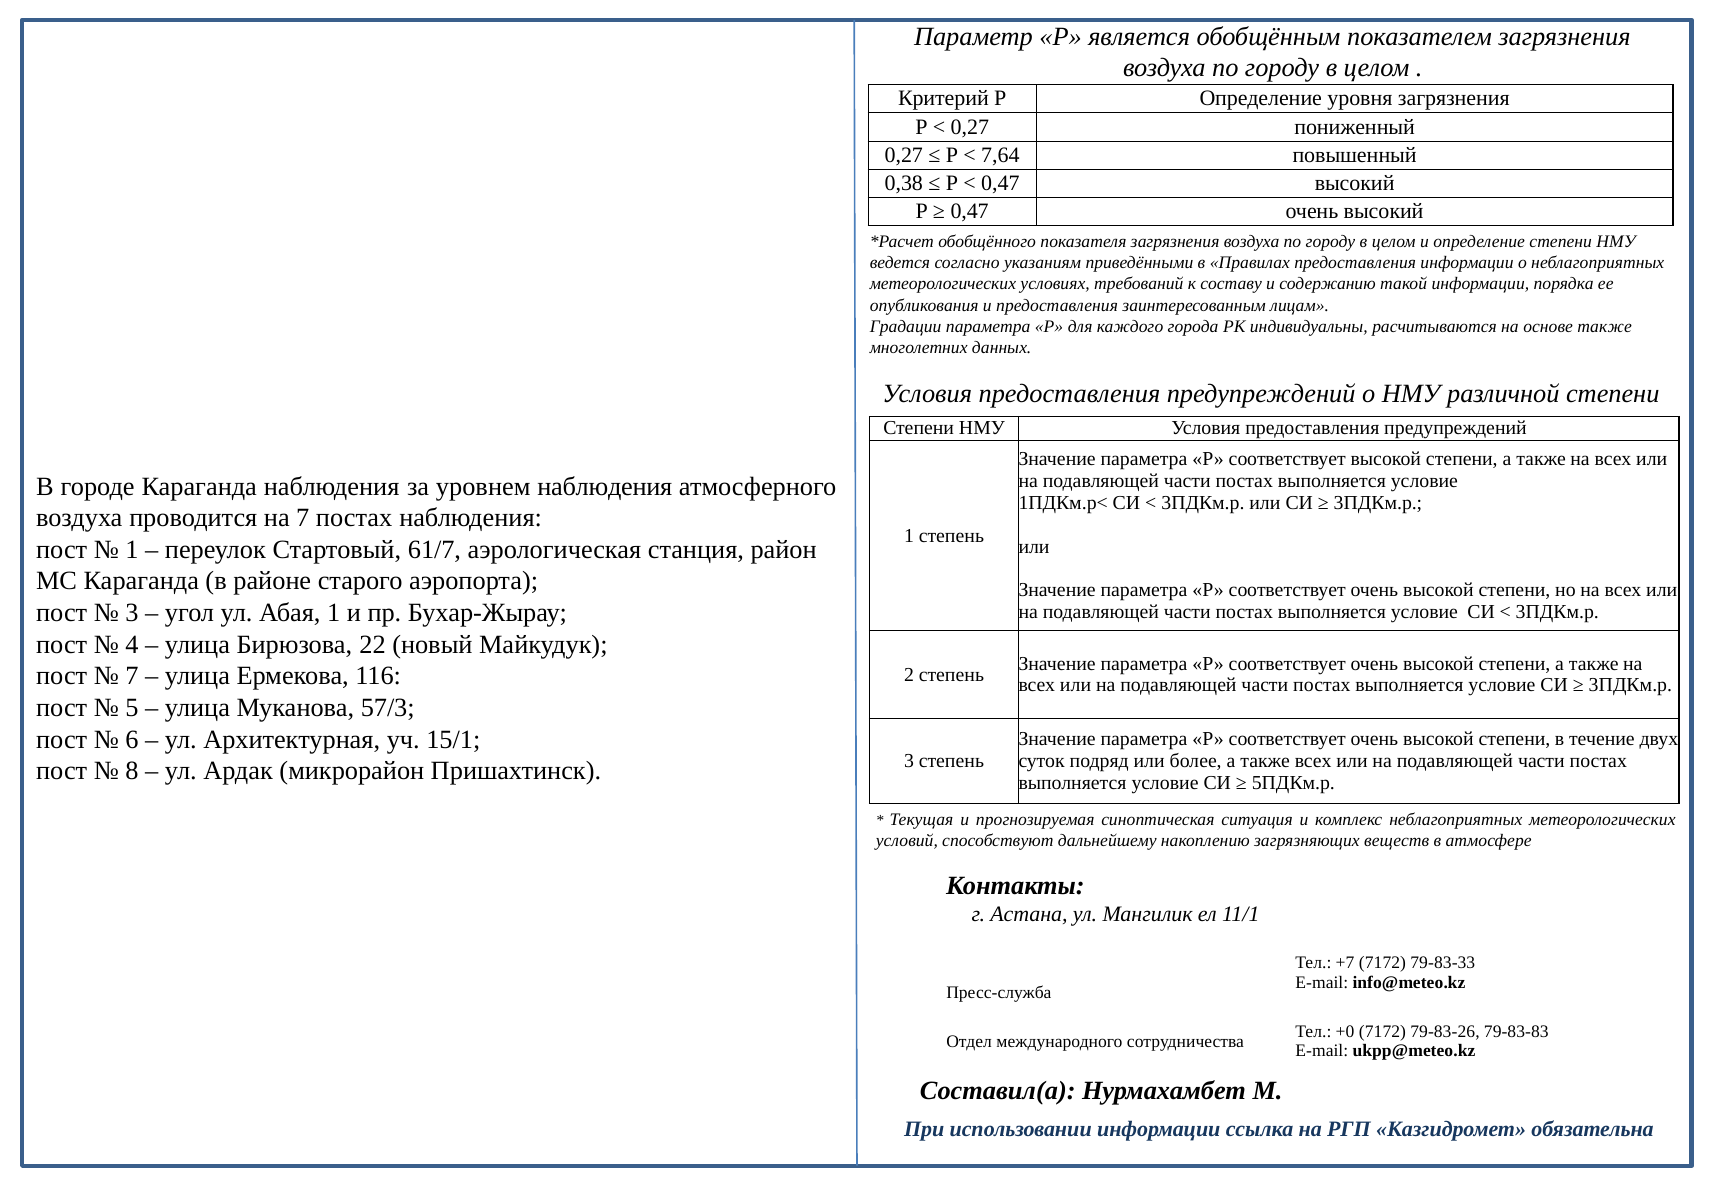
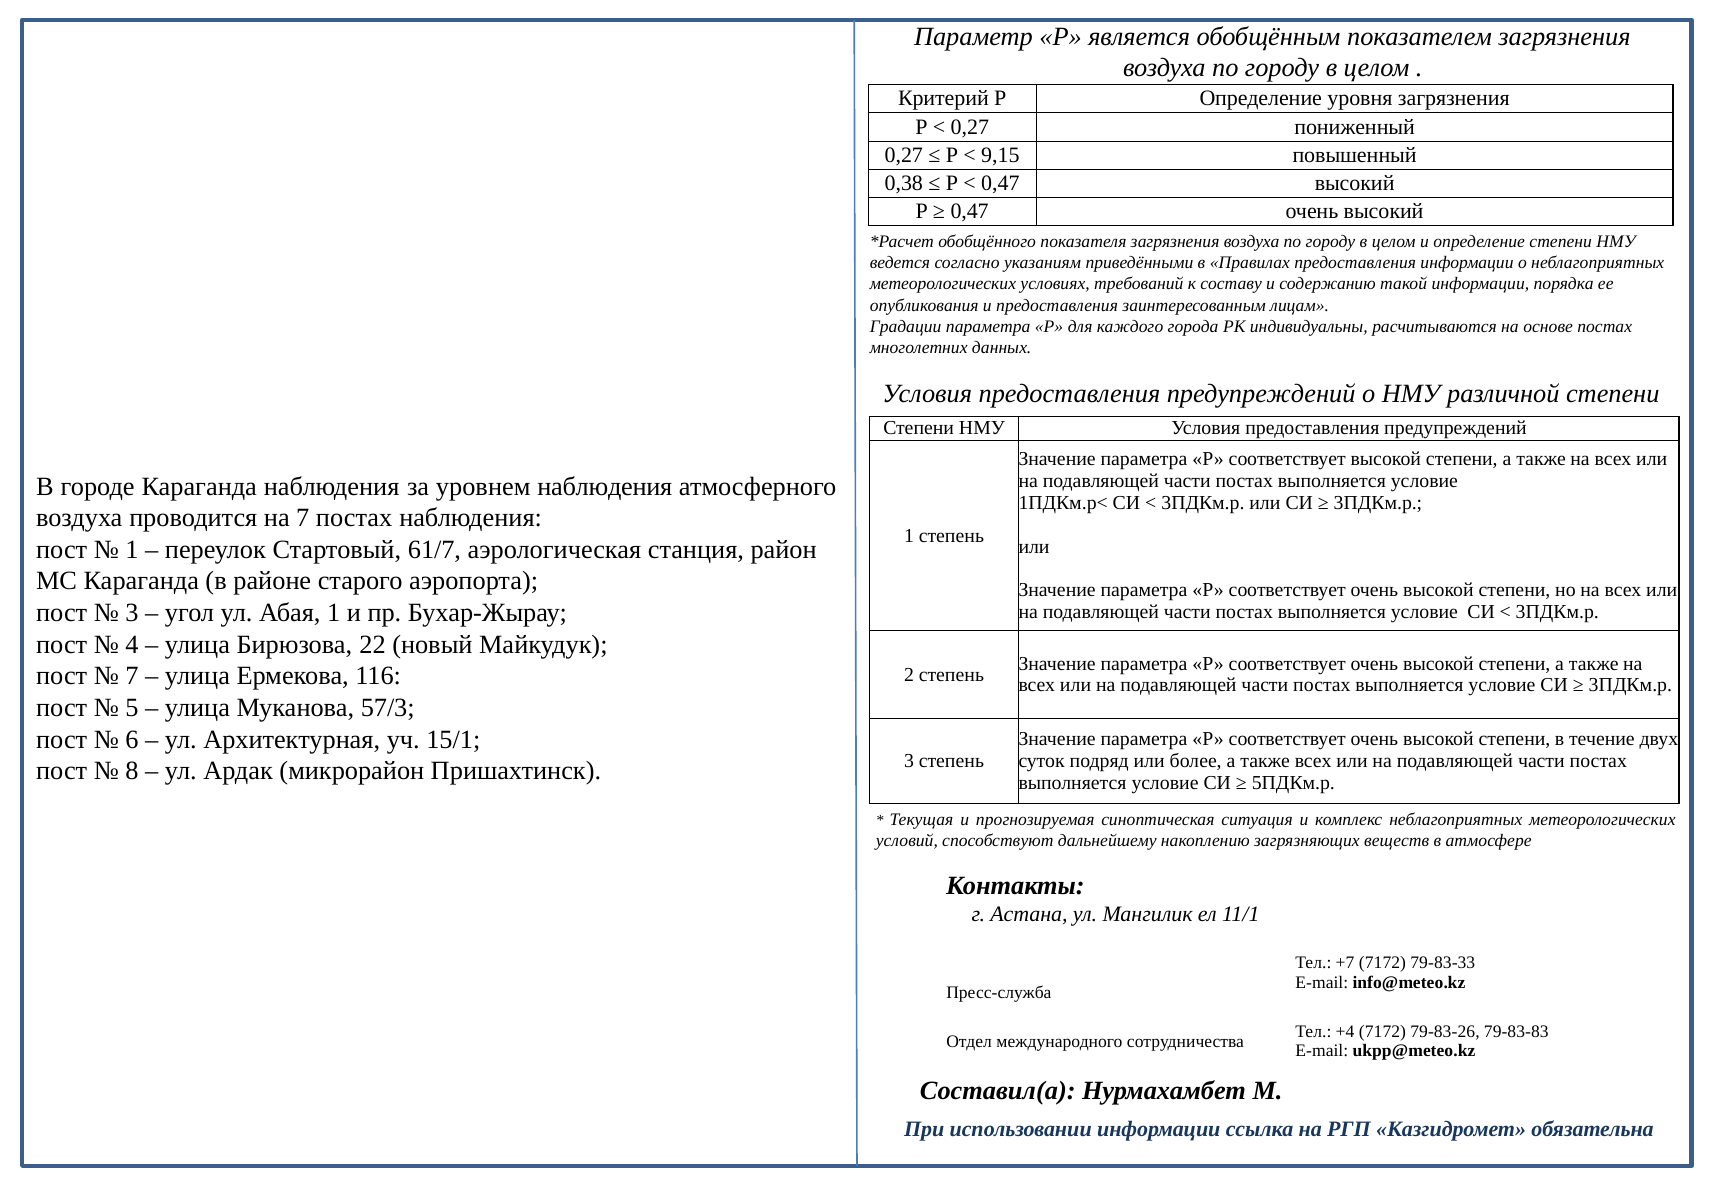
7,64: 7,64 -> 9,15 (1000, 155)
основе также: также -> постах (1605, 326)
+0: +0 -> +4 (1345, 1032)
